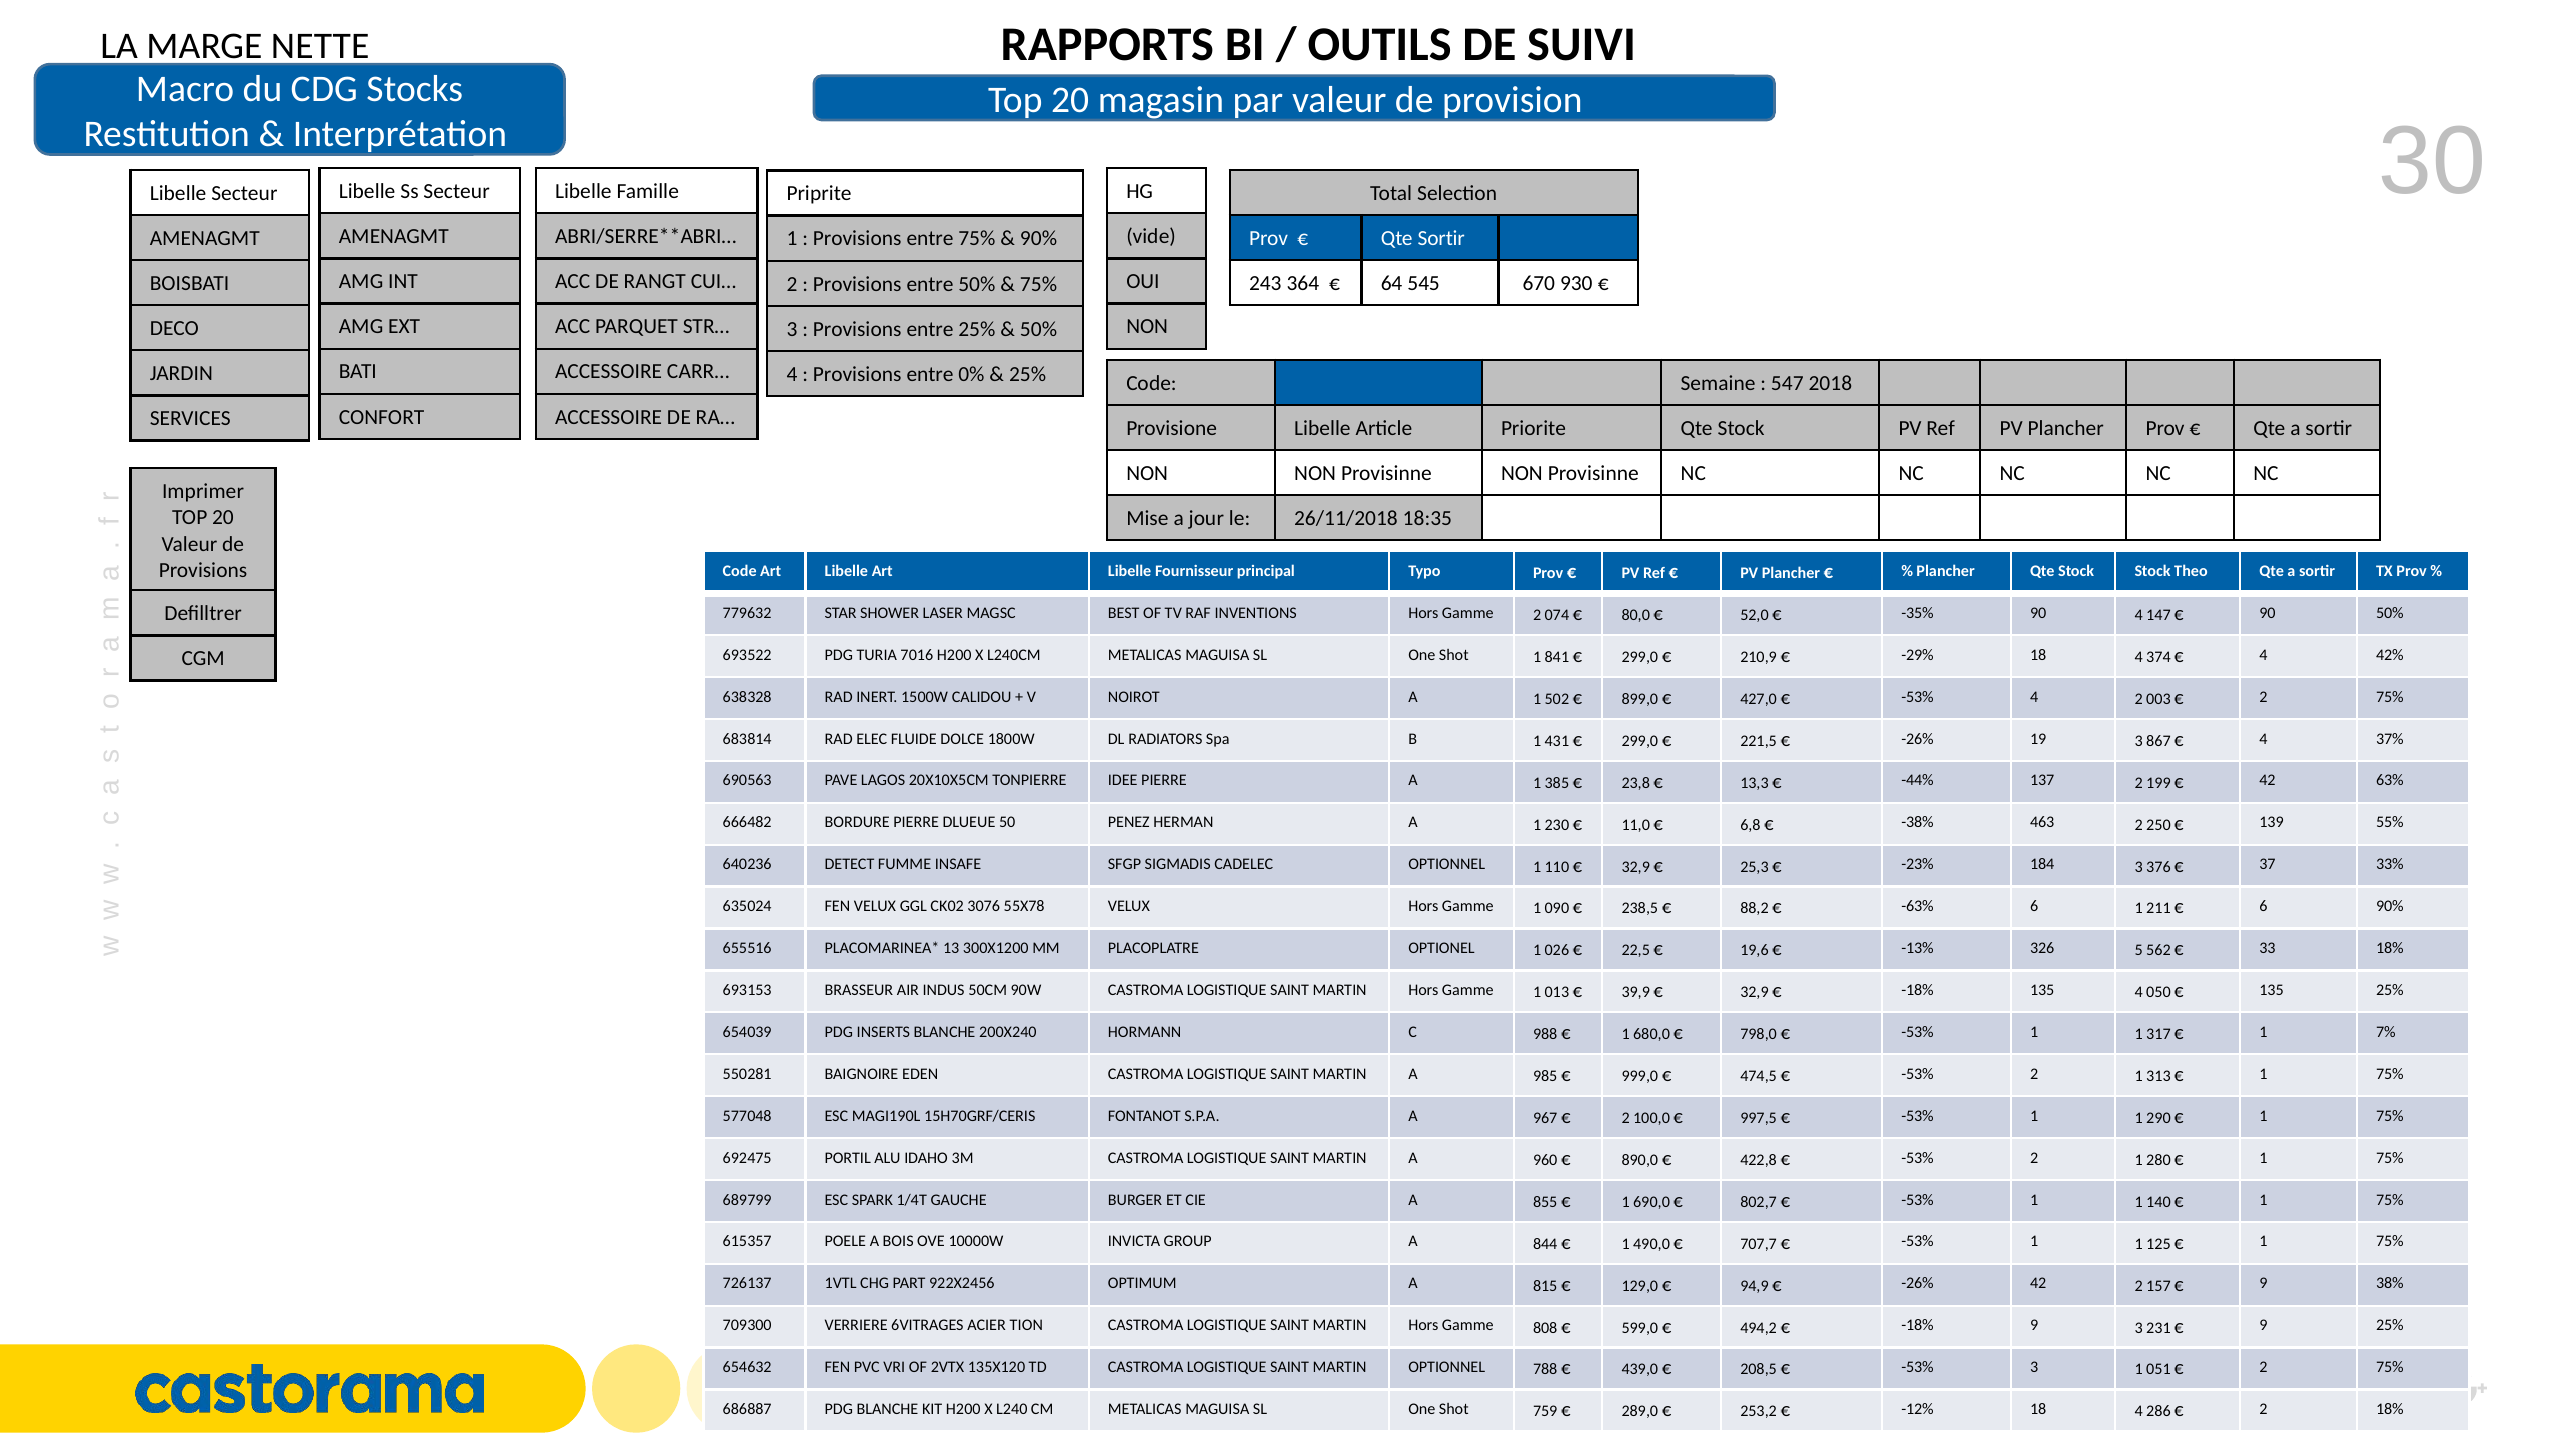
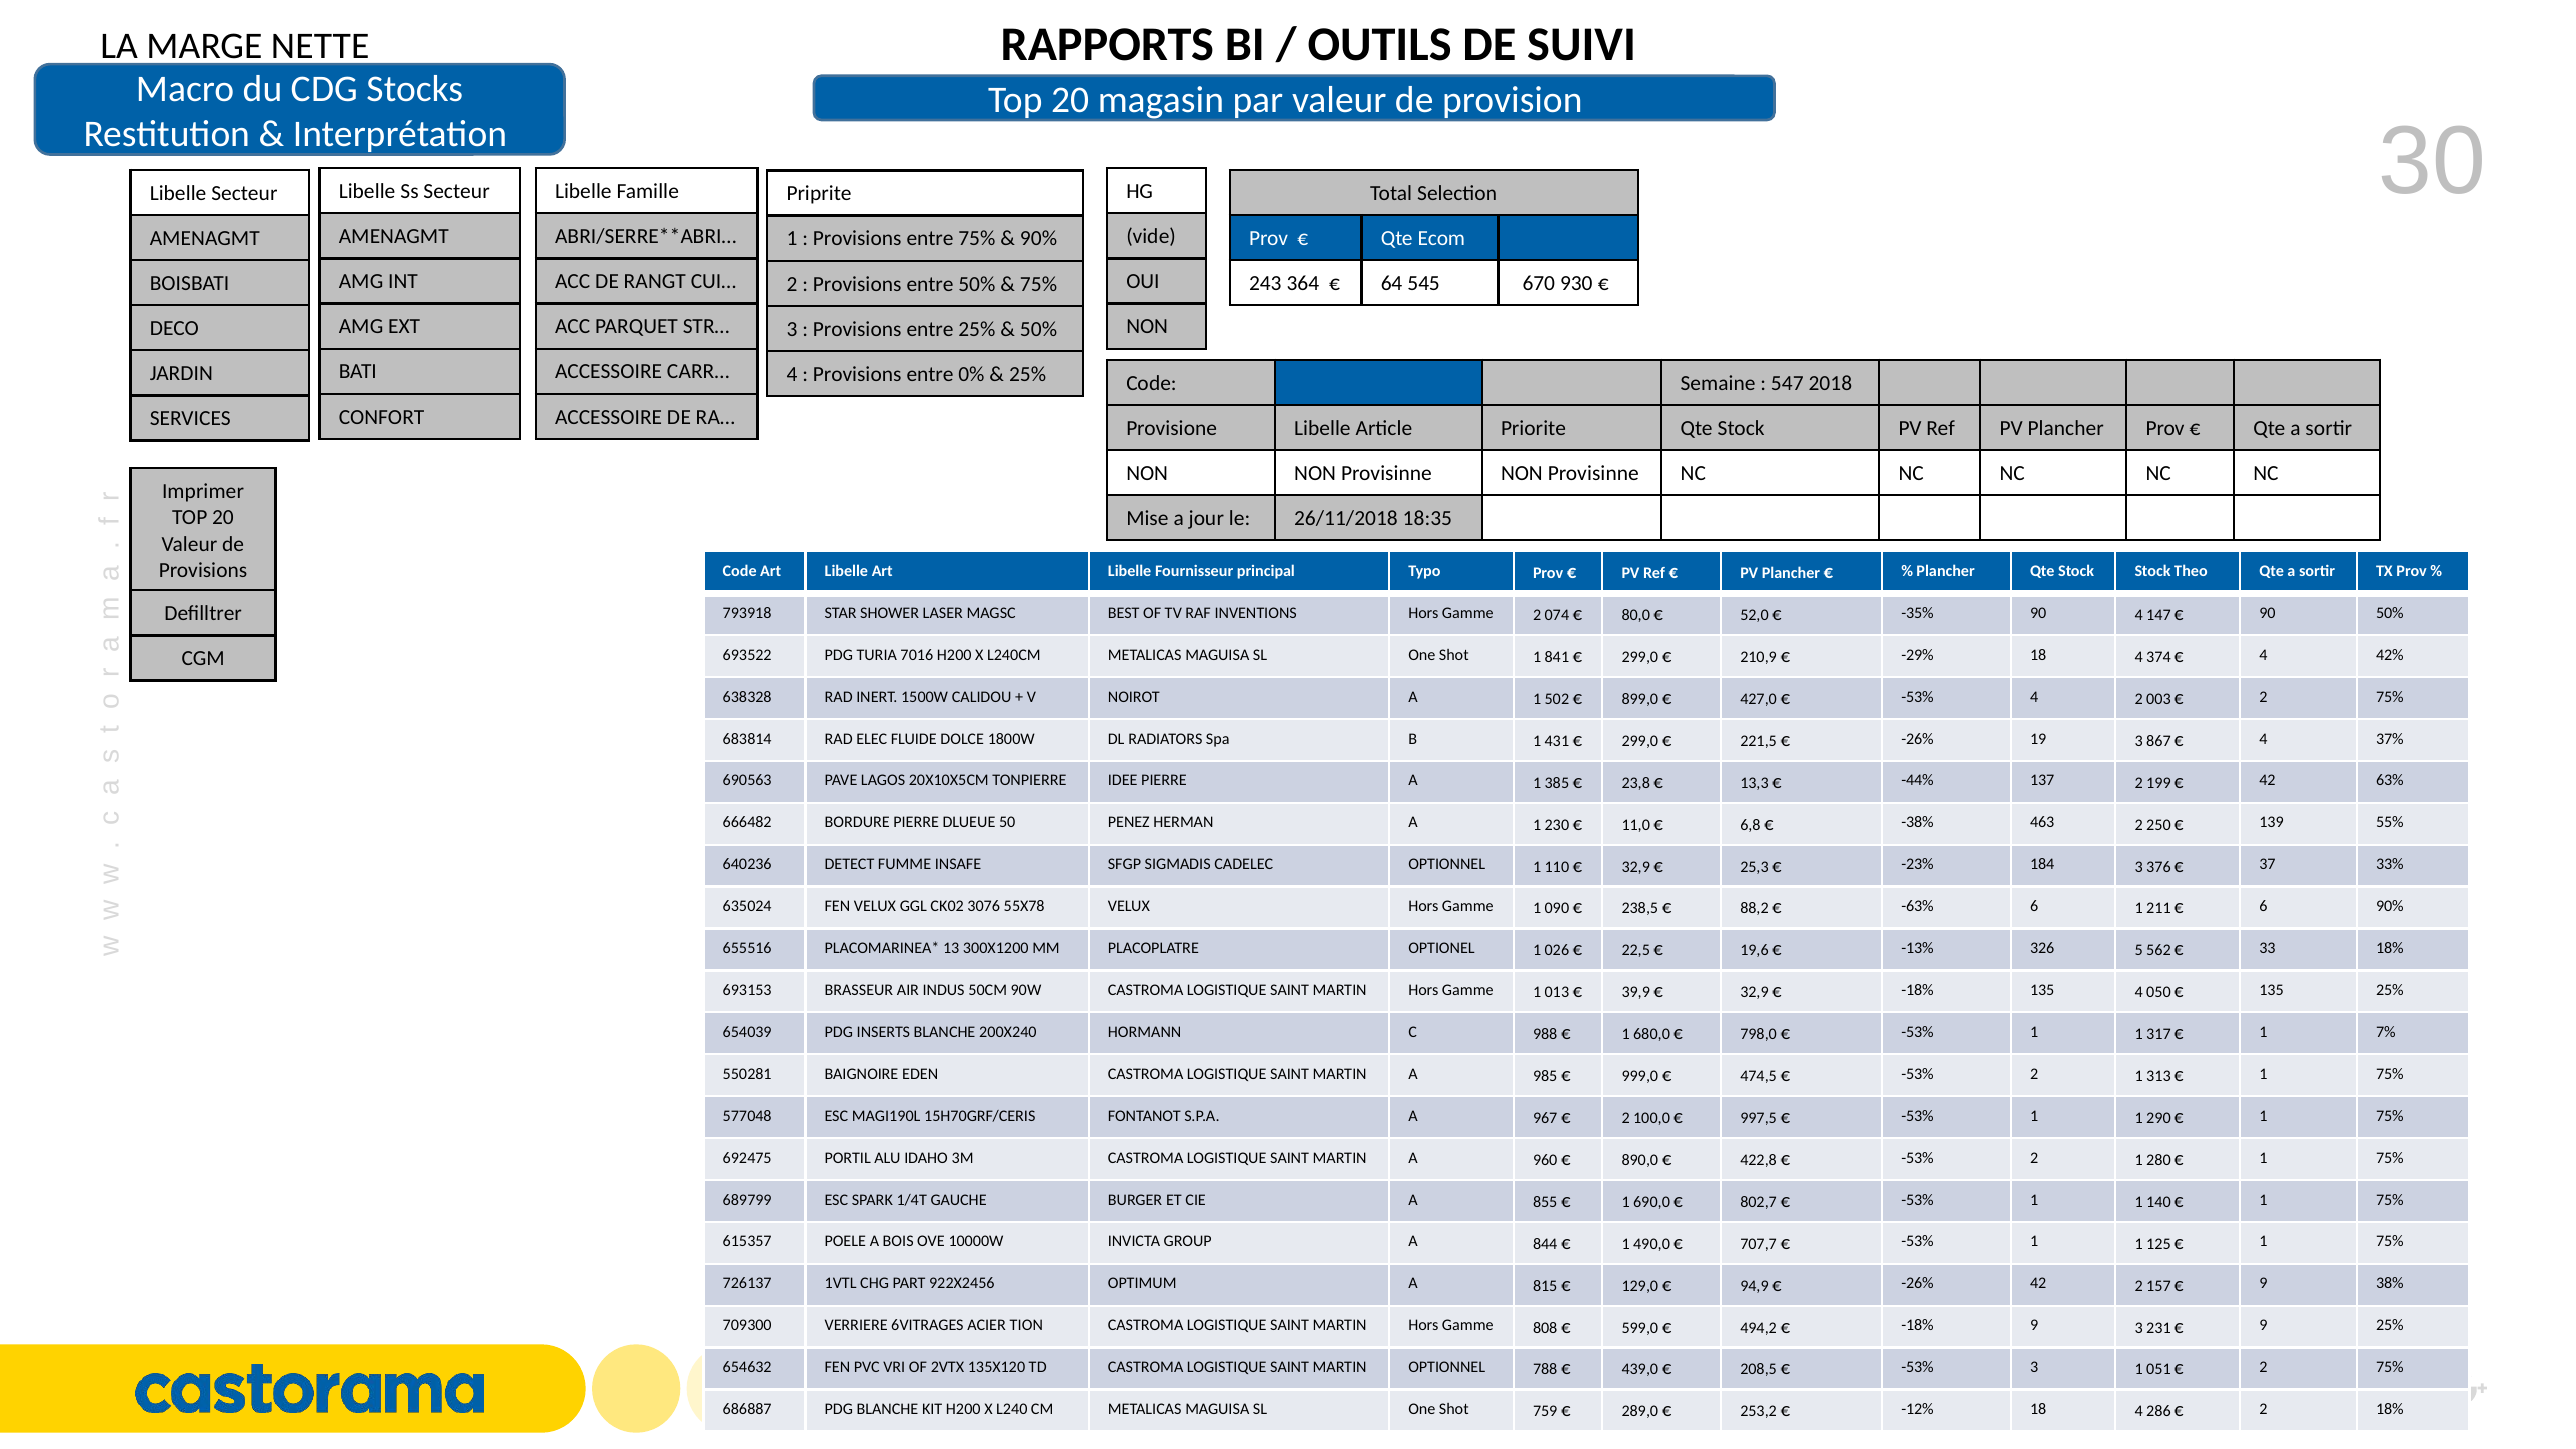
Qte Sortir: Sortir -> Ecom (1441, 238)
779632: 779632 -> 793918 (747, 613)
